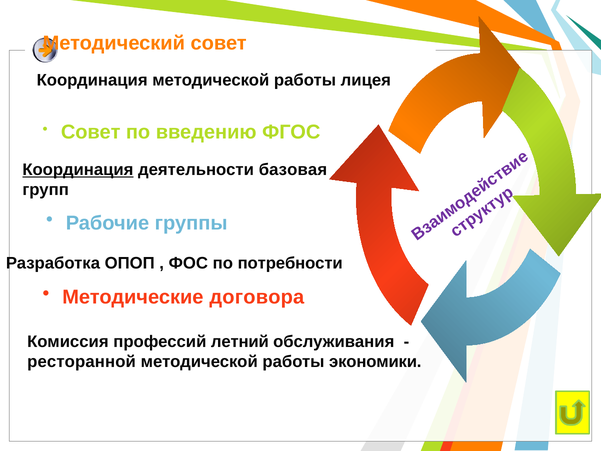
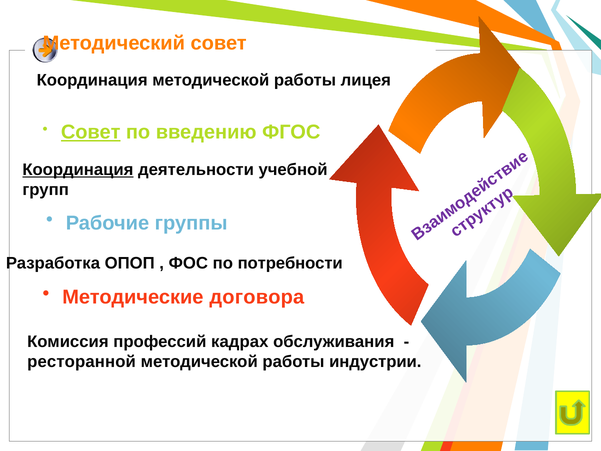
Совет underline: none -> present (91, 132)
базовая: базовая -> учебной (293, 170)
летний: летний -> кадрах (240, 342)
экономики: экономики -> индустрии (375, 362)
